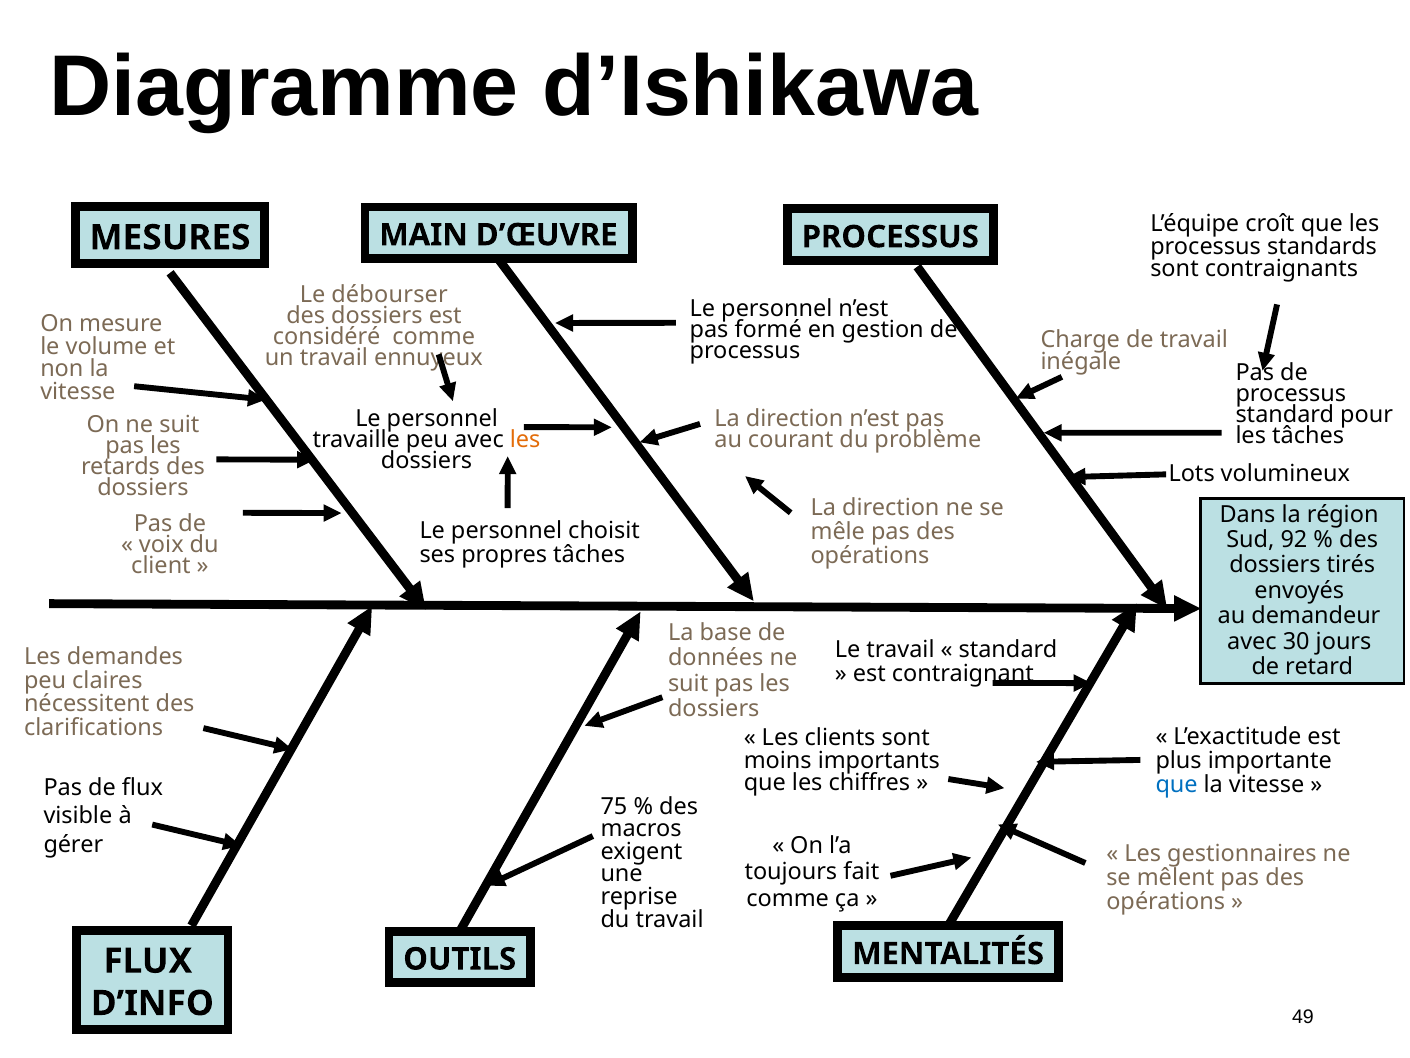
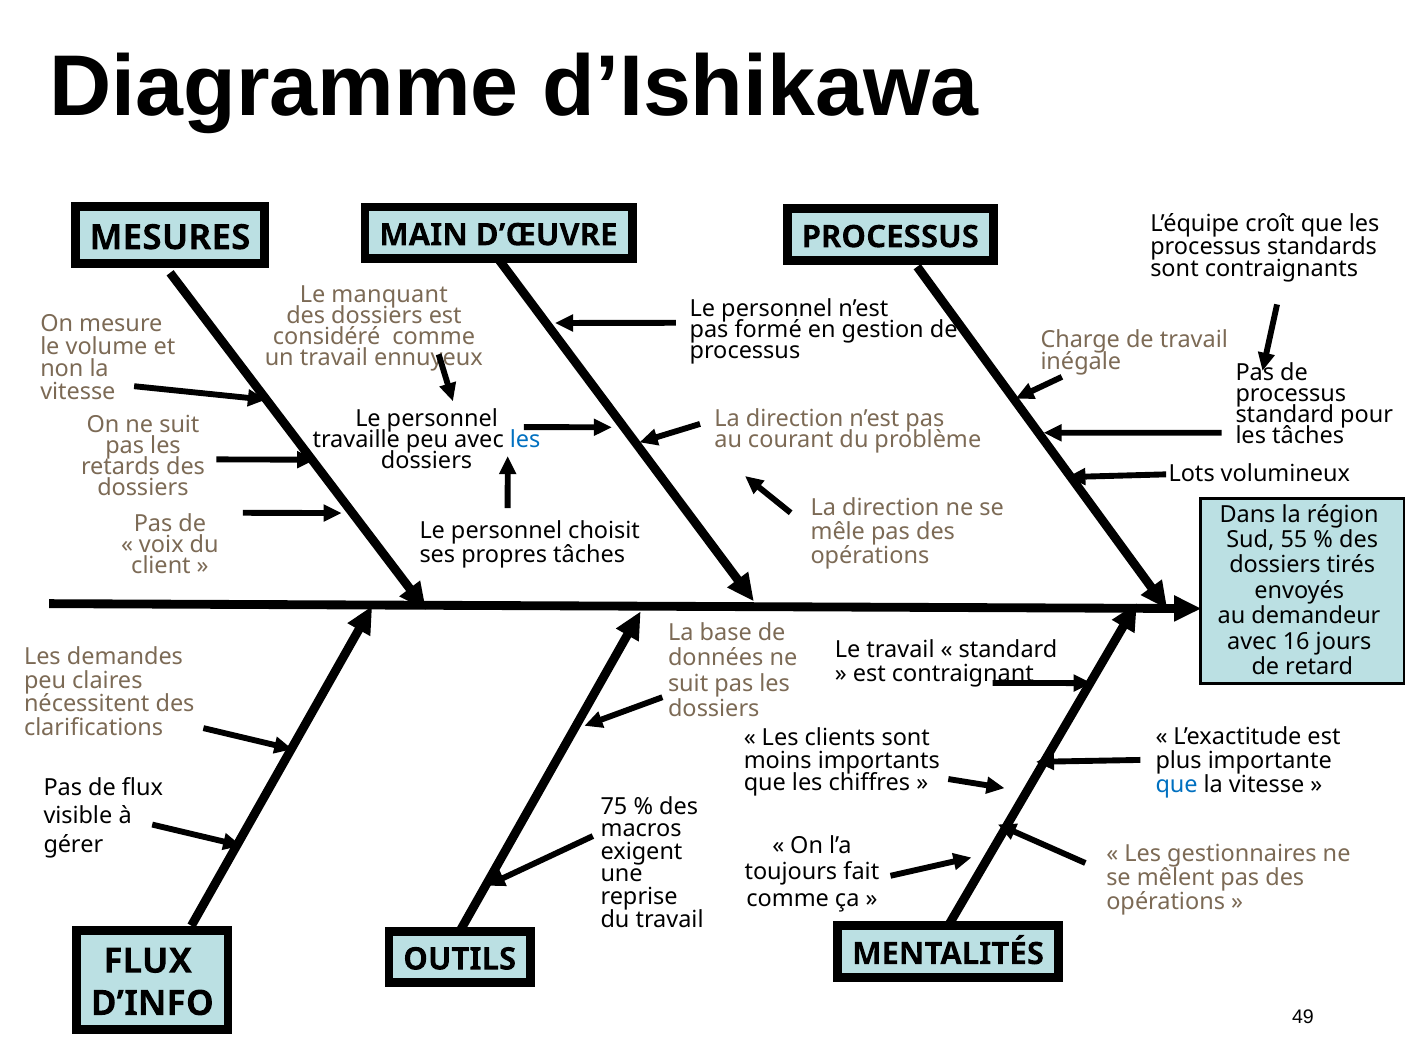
débourser: débourser -> manquant (390, 294)
les colour: orange -> blue (525, 440)
92: 92 -> 55 (1294, 539)
30: 30 -> 16 (1296, 641)
